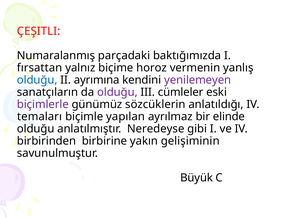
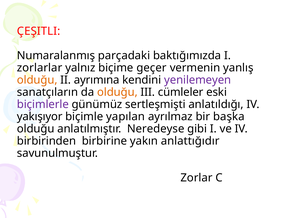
fırsattan: fırsattan -> zorlarlar (40, 68)
horoz: horoz -> geçer (152, 68)
olduğu colour: blue -> orange (37, 80)
olduğu colour: purple -> orange (117, 92)
sözcüklerin: sözcüklerin -> sertleşmişti (155, 104)
temaları: temaları -> yakışıyor (40, 116)
elinde: elinde -> başka (229, 116)
gelişiminin: gelişiminin -> anlattığıdır (190, 141)
Büyük: Büyük -> Zorlar (197, 177)
